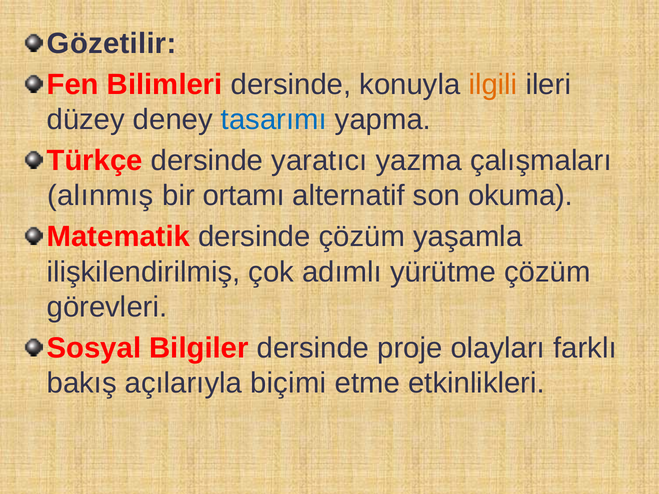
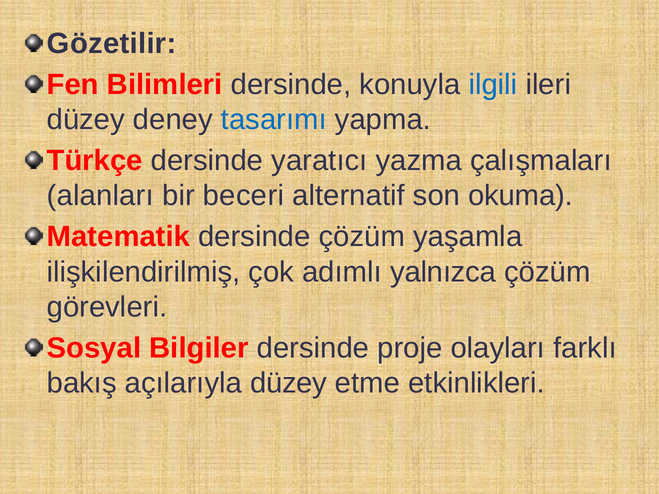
ilgili colour: orange -> blue (493, 85)
alınmış: alınmış -> alanları (100, 196)
ortamı: ortamı -> beceri (243, 196)
yürütme: yürütme -> yalnızca (443, 272)
açılarıyla biçimi: biçimi -> düzey (289, 383)
